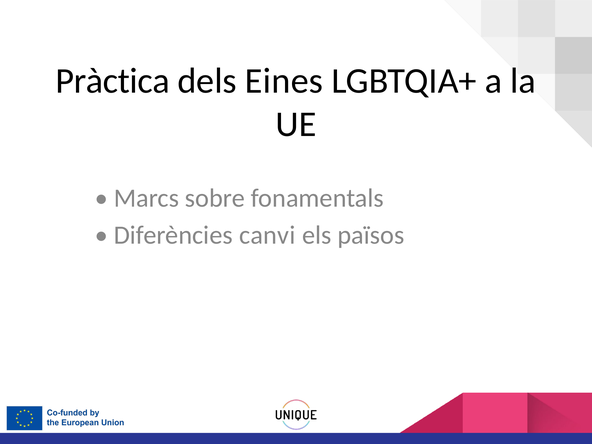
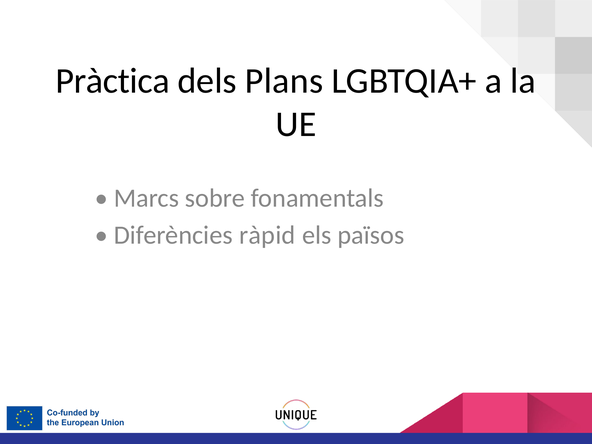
Eines: Eines -> Plans (284, 81)
canvi: canvi -> ràpid (267, 235)
